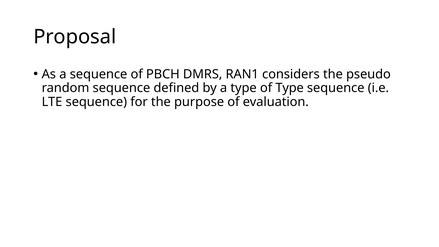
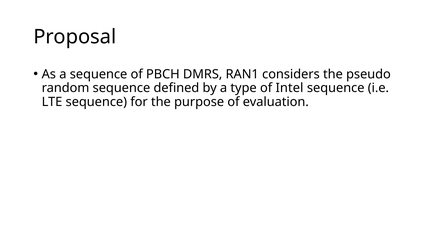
of Type: Type -> Intel (289, 88)
